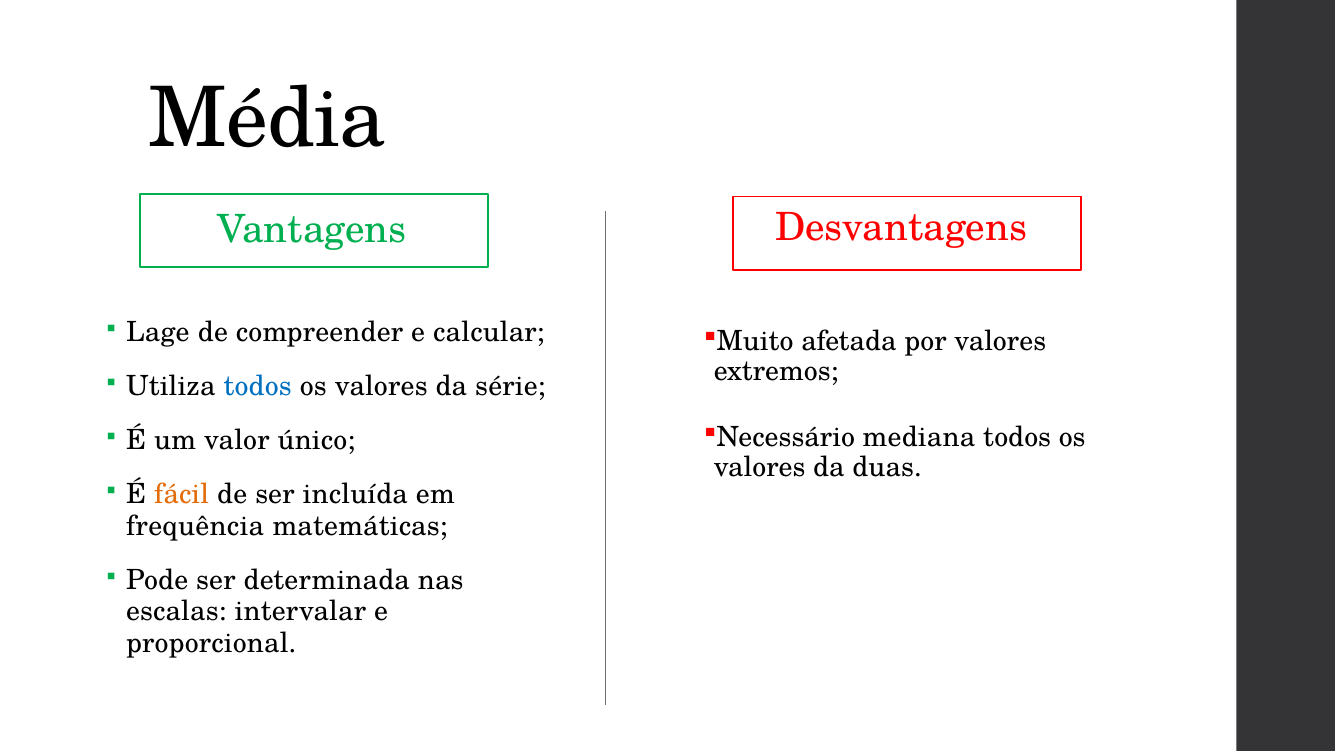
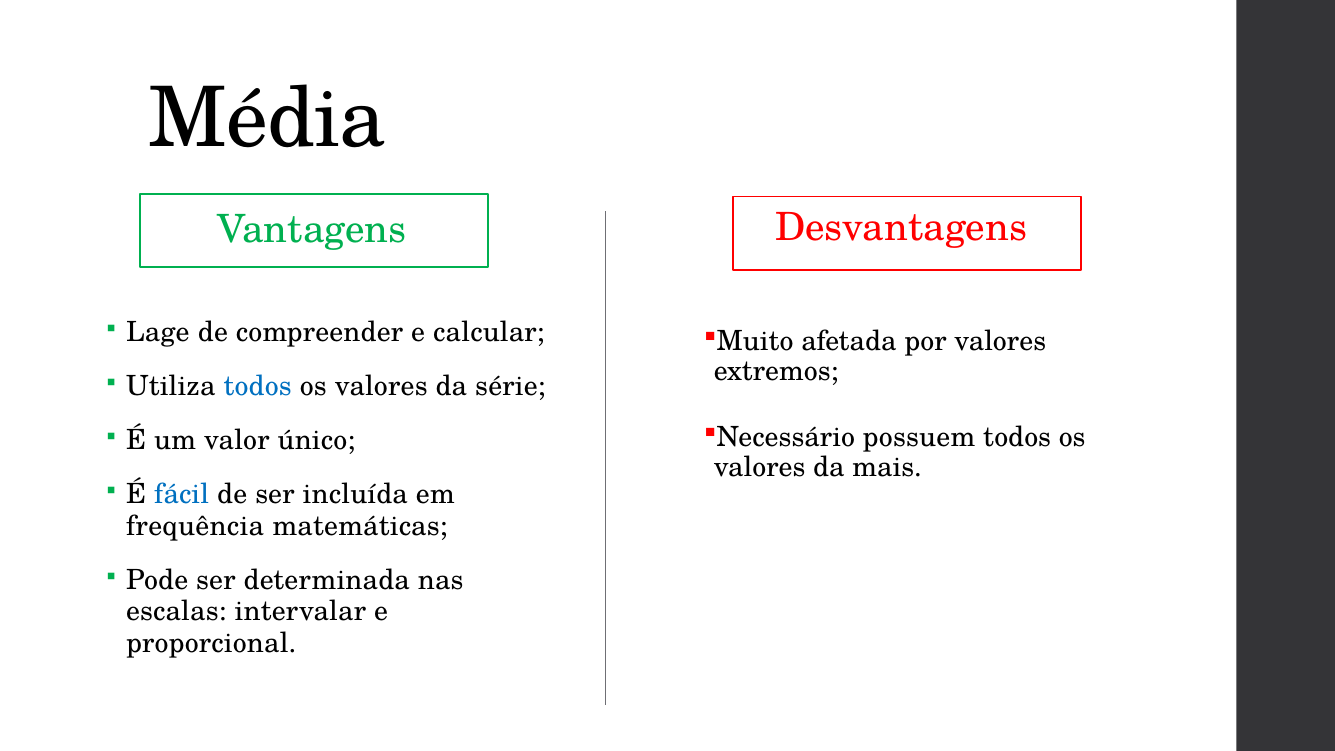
mediana: mediana -> possuem (919, 437)
duas: duas -> mais (887, 467)
fácil colour: orange -> blue (182, 494)
